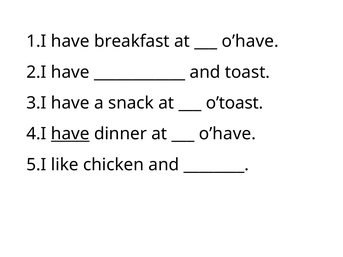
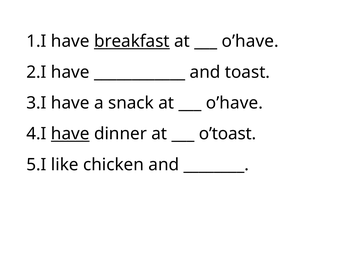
breakfast underline: none -> present (132, 41)
o’toast: o’toast -> o’have (234, 103)
o’have: o’have -> o’toast (228, 134)
